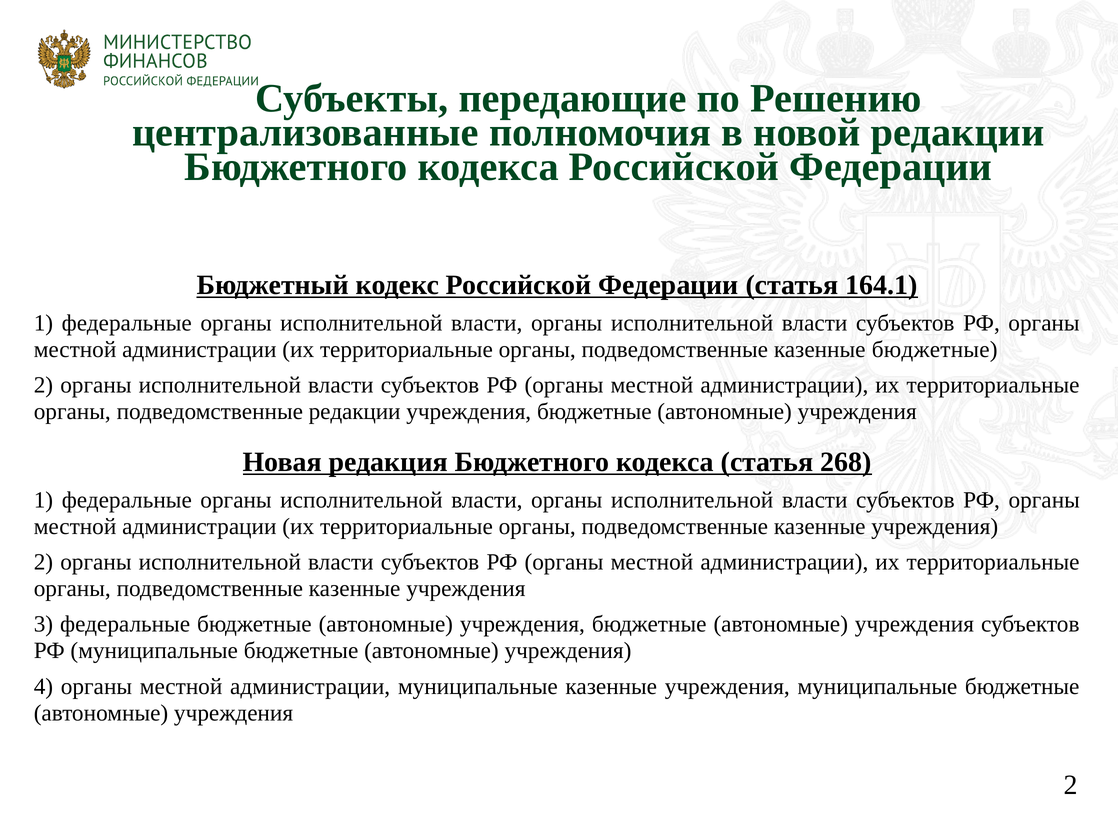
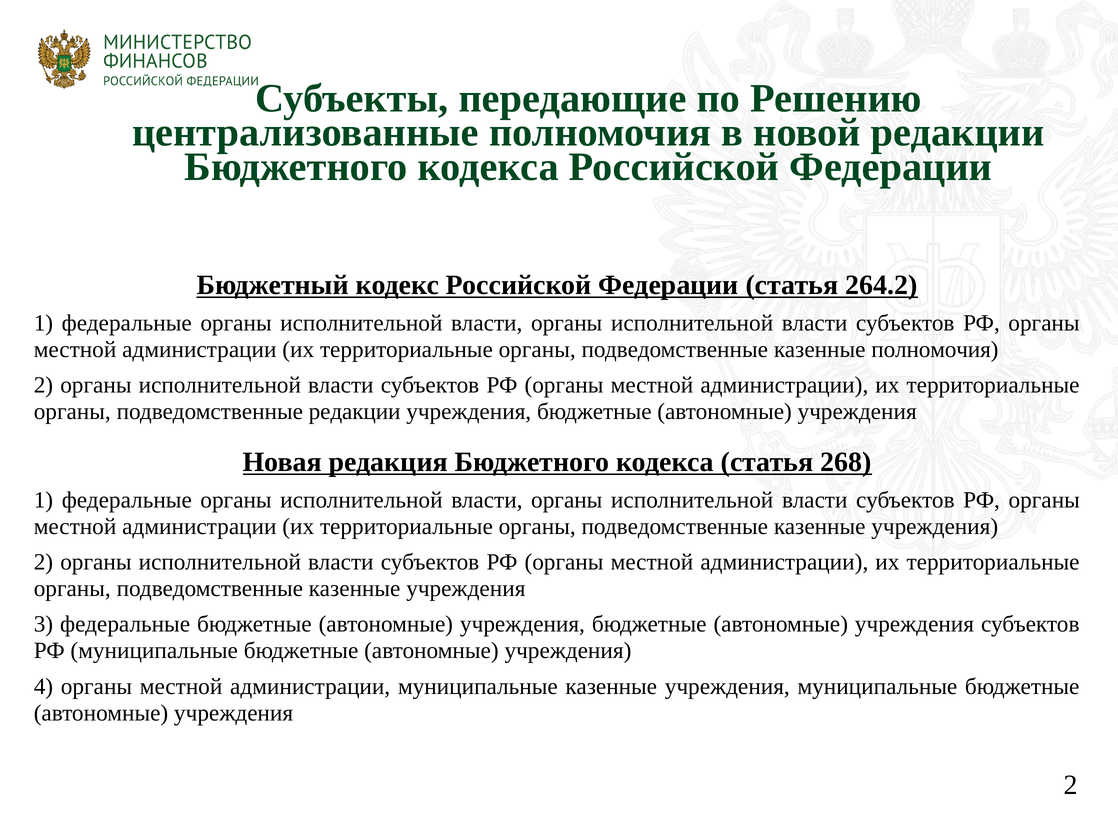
164.1: 164.1 -> 264.2 (881, 285)
казенные бюджетные: бюджетные -> полномочия (935, 350)
